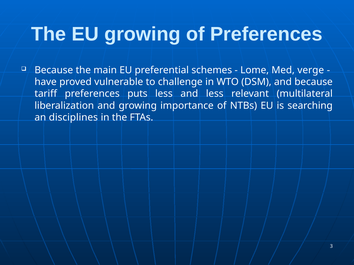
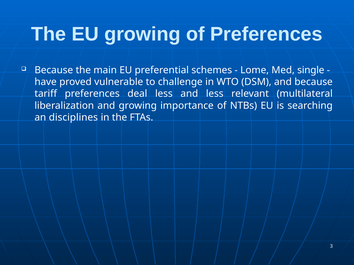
verge: verge -> single (311, 70)
puts: puts -> deal (137, 94)
